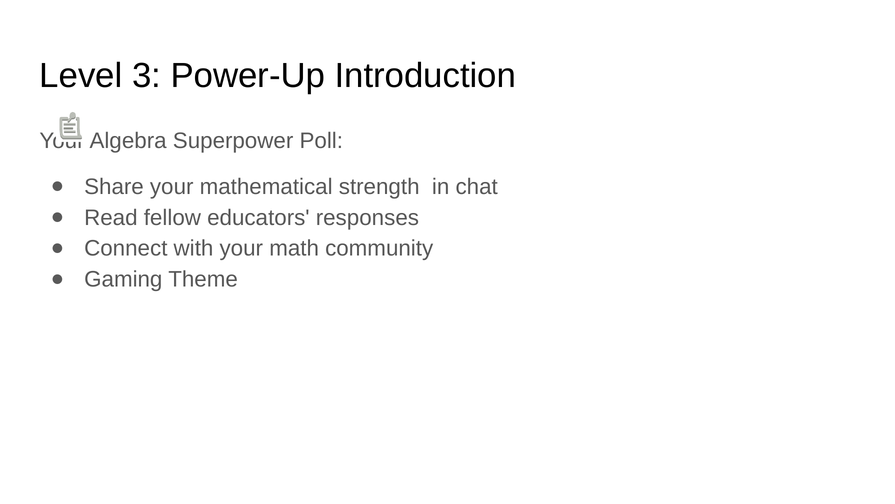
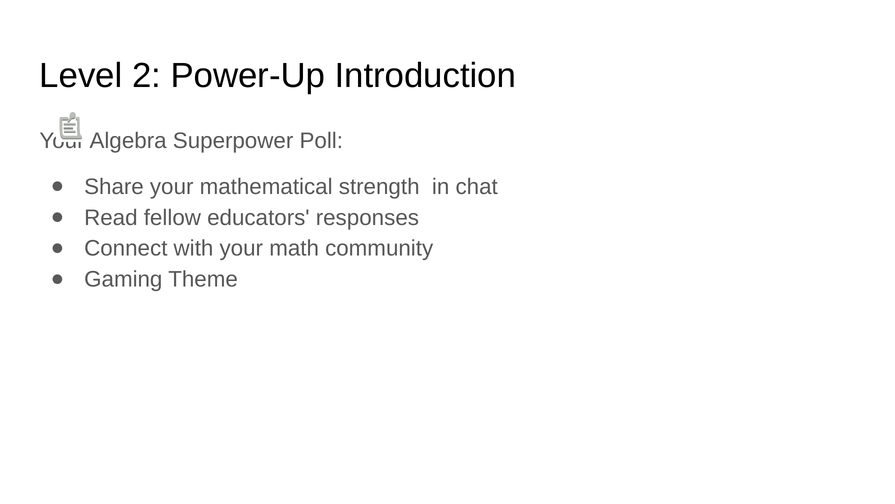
3: 3 -> 2 (147, 76)
